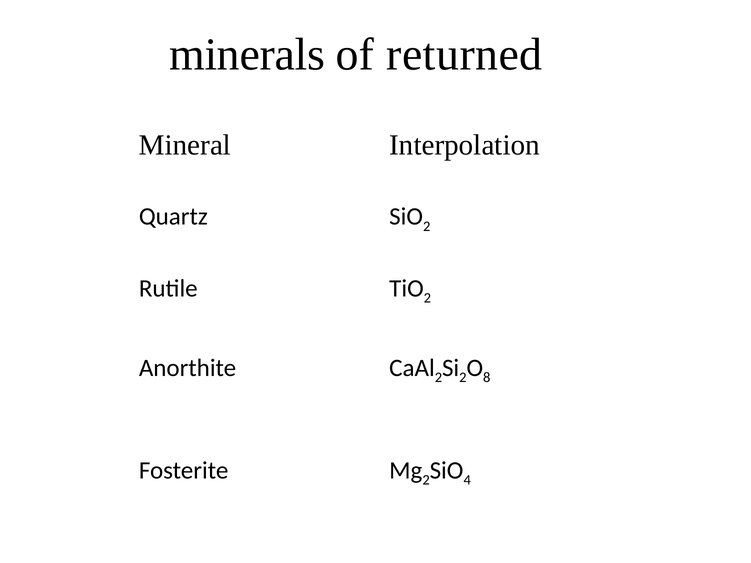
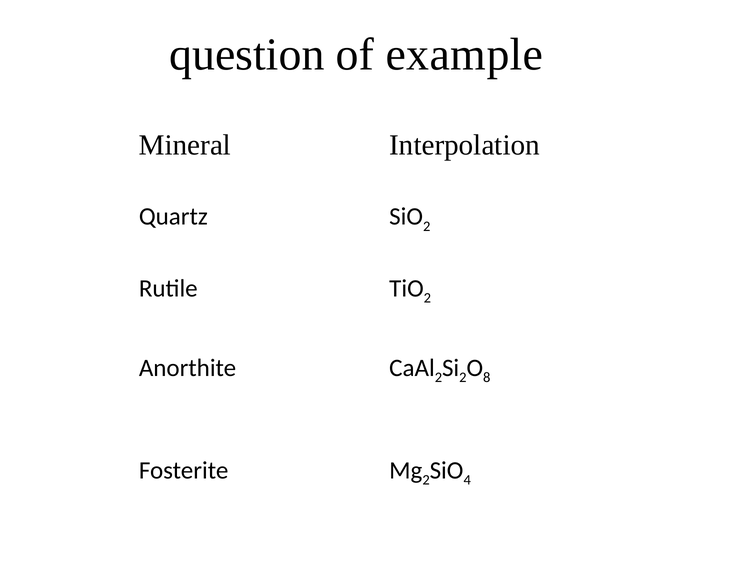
minerals: minerals -> question (247, 55)
returned: returned -> example (464, 55)
